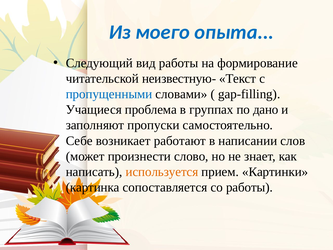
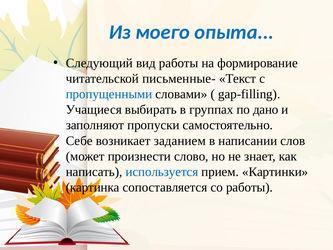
неизвестную-: неизвестную- -> письменные- (179, 79)
проблема: проблема -> выбирать (151, 110)
работают: работают -> заданием (180, 141)
используется colour: orange -> blue (162, 172)
